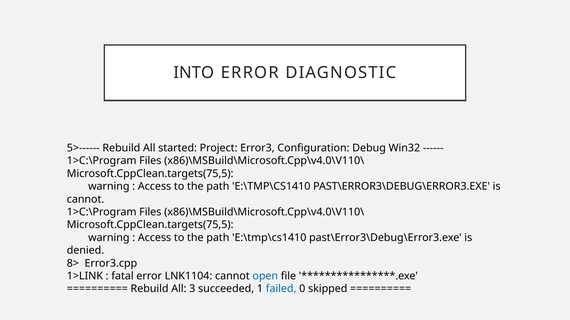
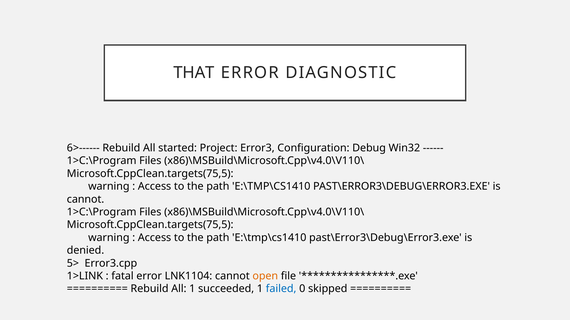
INTO: INTO -> THAT (194, 73)
5>------: 5>------ -> 6>------ (83, 148)
8>: 8> -> 5> (73, 264)
open colour: blue -> orange (265, 277)
All 3: 3 -> 1 (192, 289)
